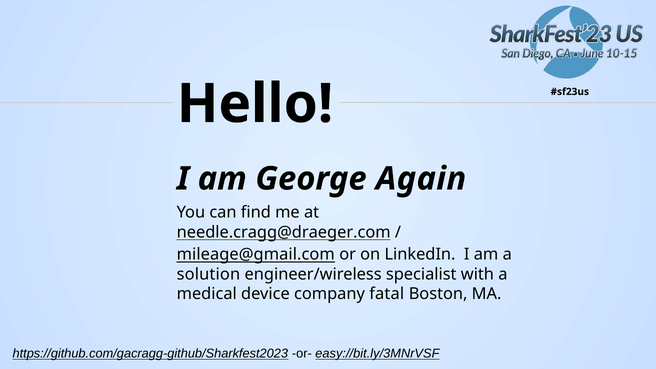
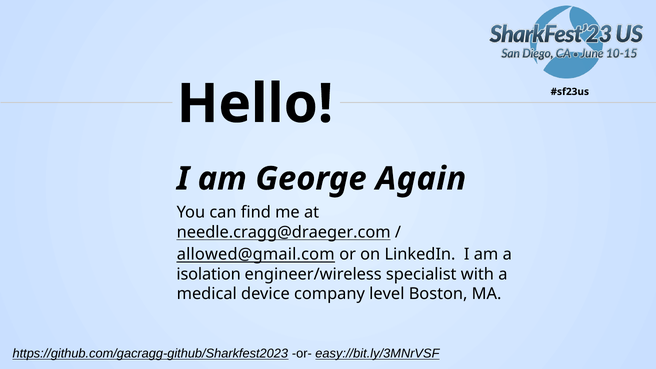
mileage@gmail.com: mileage@gmail.com -> allowed@gmail.com (256, 255)
solution: solution -> isolation (209, 274)
fatal: fatal -> level (387, 294)
